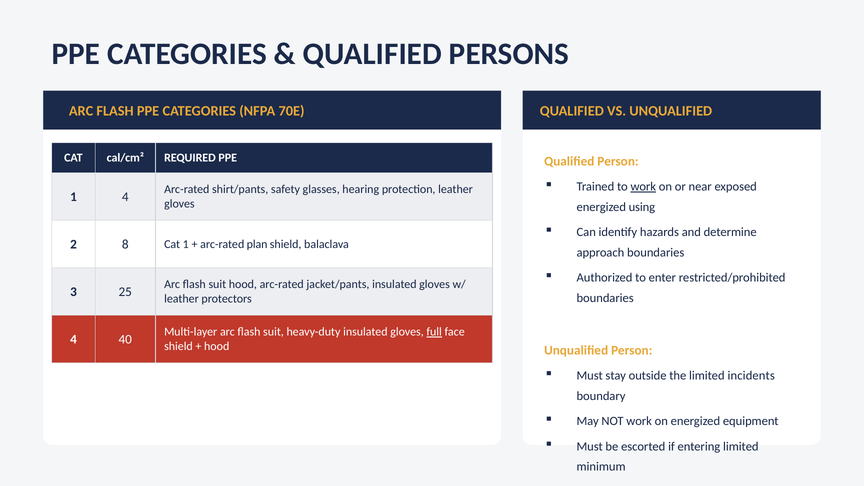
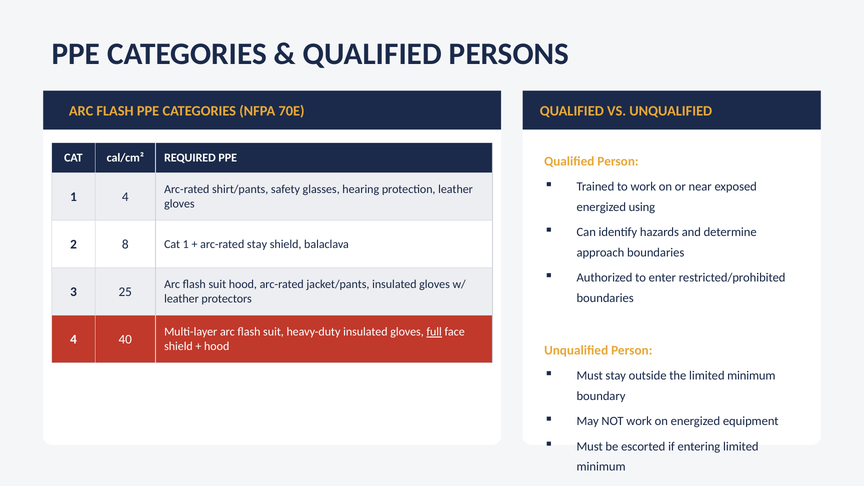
work underline: present -> none (643, 187)
arc-rated plan: plan -> stay (257, 244)
the limited incidents: incidents -> minimum (751, 376)
